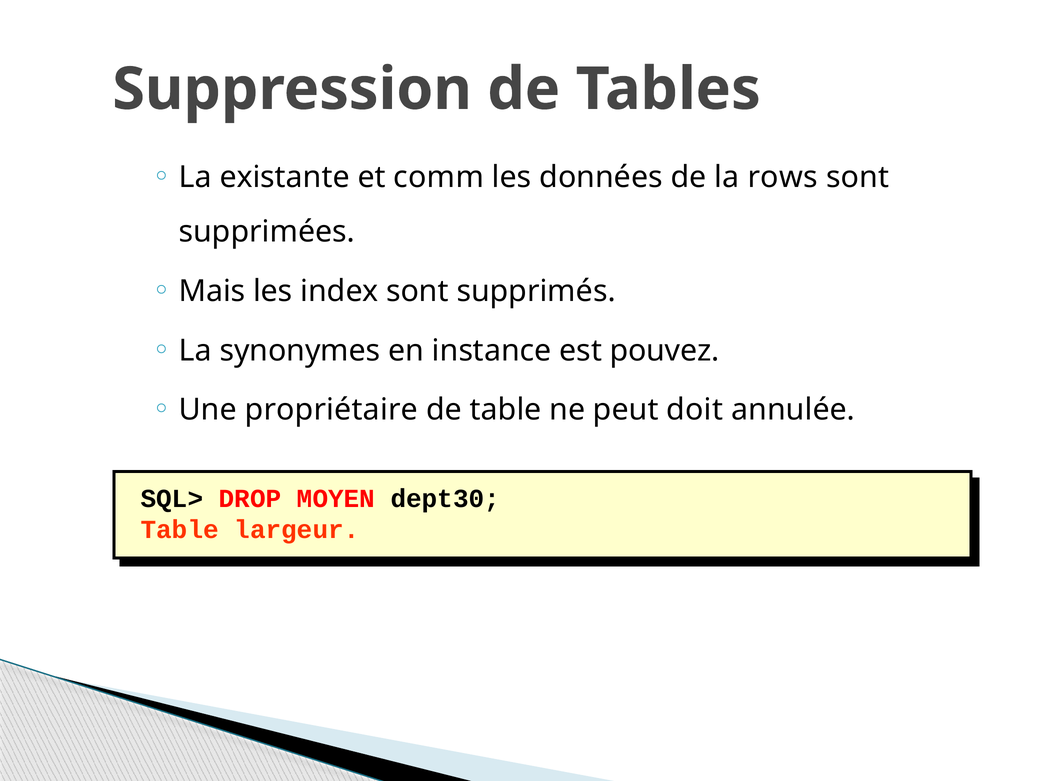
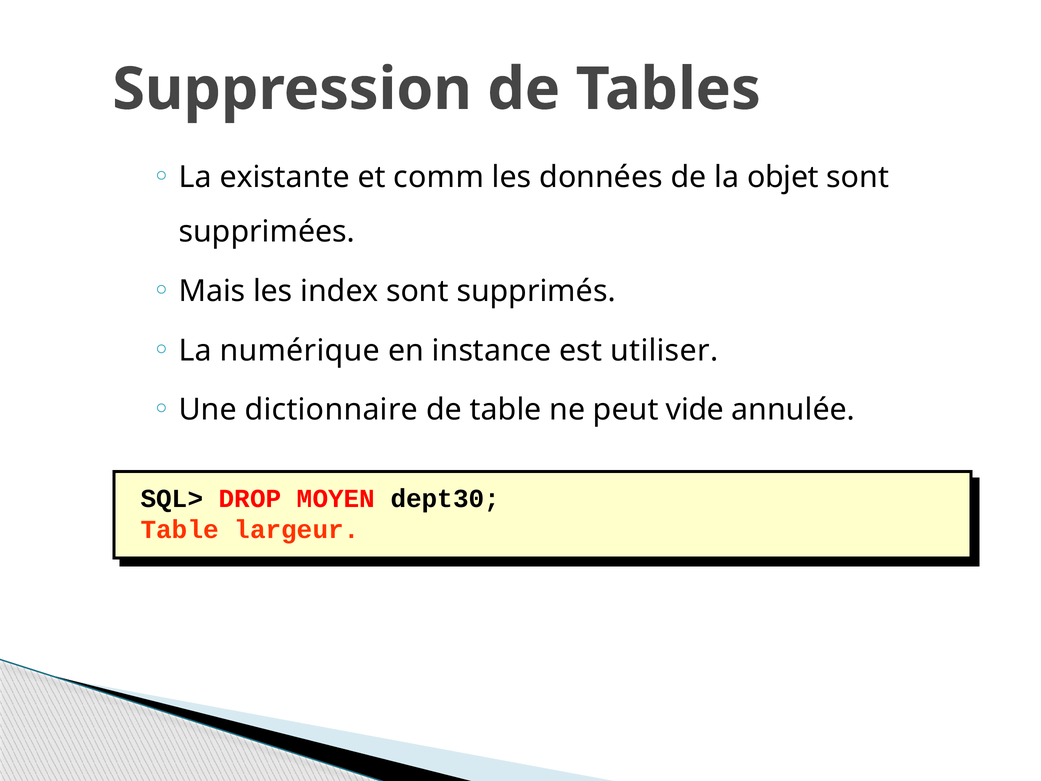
rows: rows -> objet (783, 177)
synonymes: synonymes -> numérique (300, 350)
pouvez: pouvez -> utiliser (664, 350)
propriétaire: propriétaire -> dictionnaire (331, 410)
doit: doit -> vide (695, 410)
